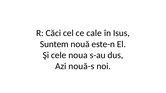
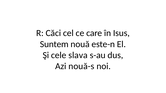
cale: cale -> care (94, 33)
noua: noua -> slava (78, 55)
